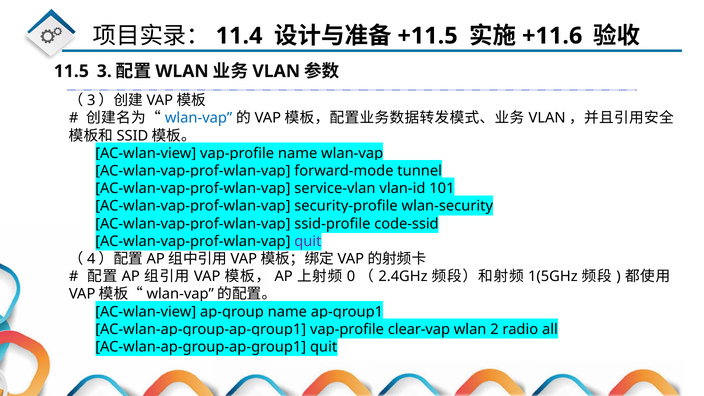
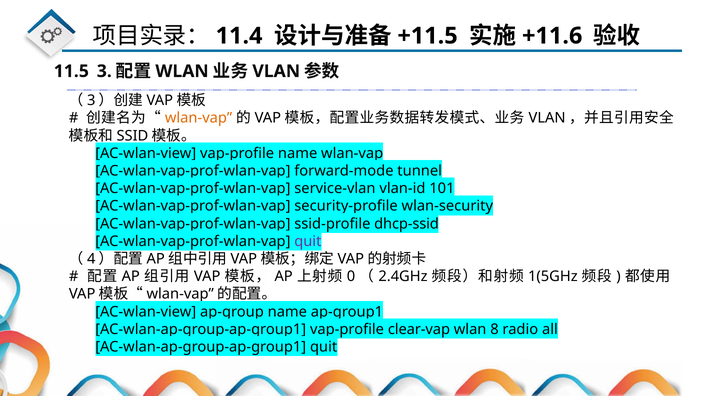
wlan-vap colour: blue -> orange (199, 118)
code-ssid: code-ssid -> dhcp-ssid (407, 224)
2: 2 -> 8 (494, 329)
